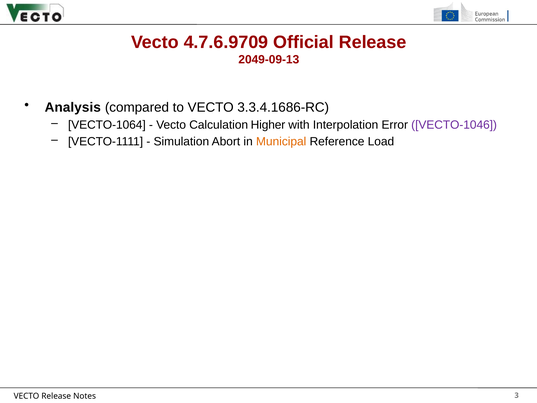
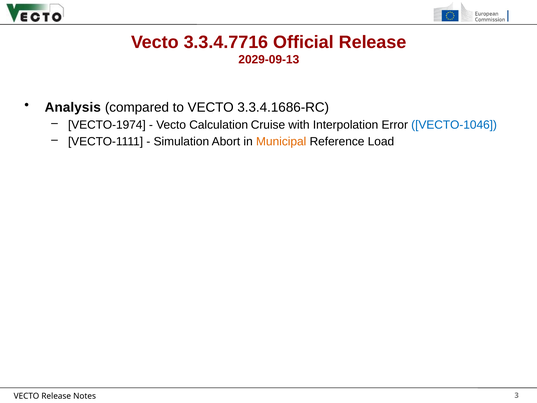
4.7.6.9709: 4.7.6.9709 -> 3.3.4.7716 (226, 42)
2049-09-13: 2049-09-13 -> 2029-09-13 (269, 60)
VECTO-1064: VECTO-1064 -> VECTO-1974 (107, 125)
Higher: Higher -> Cruise (268, 125)
VECTO-1046 colour: purple -> blue (454, 125)
